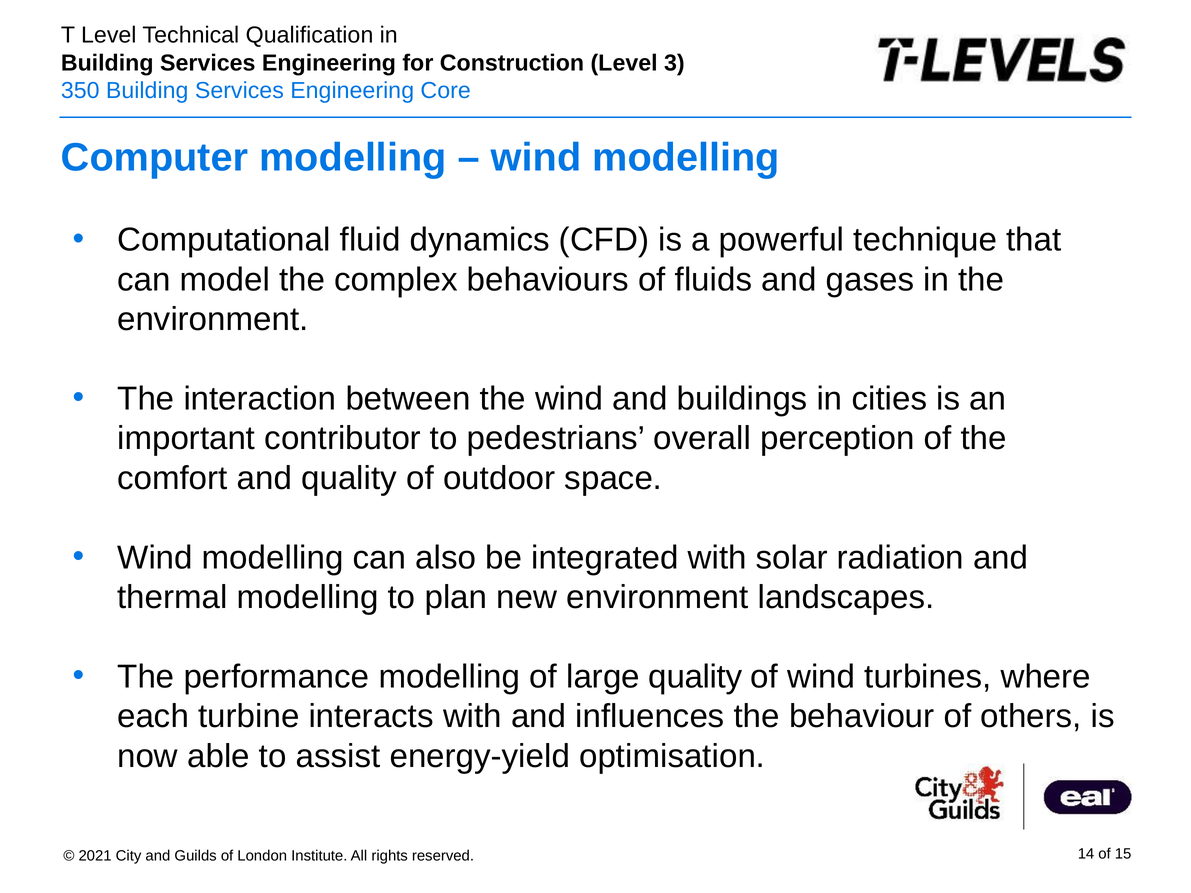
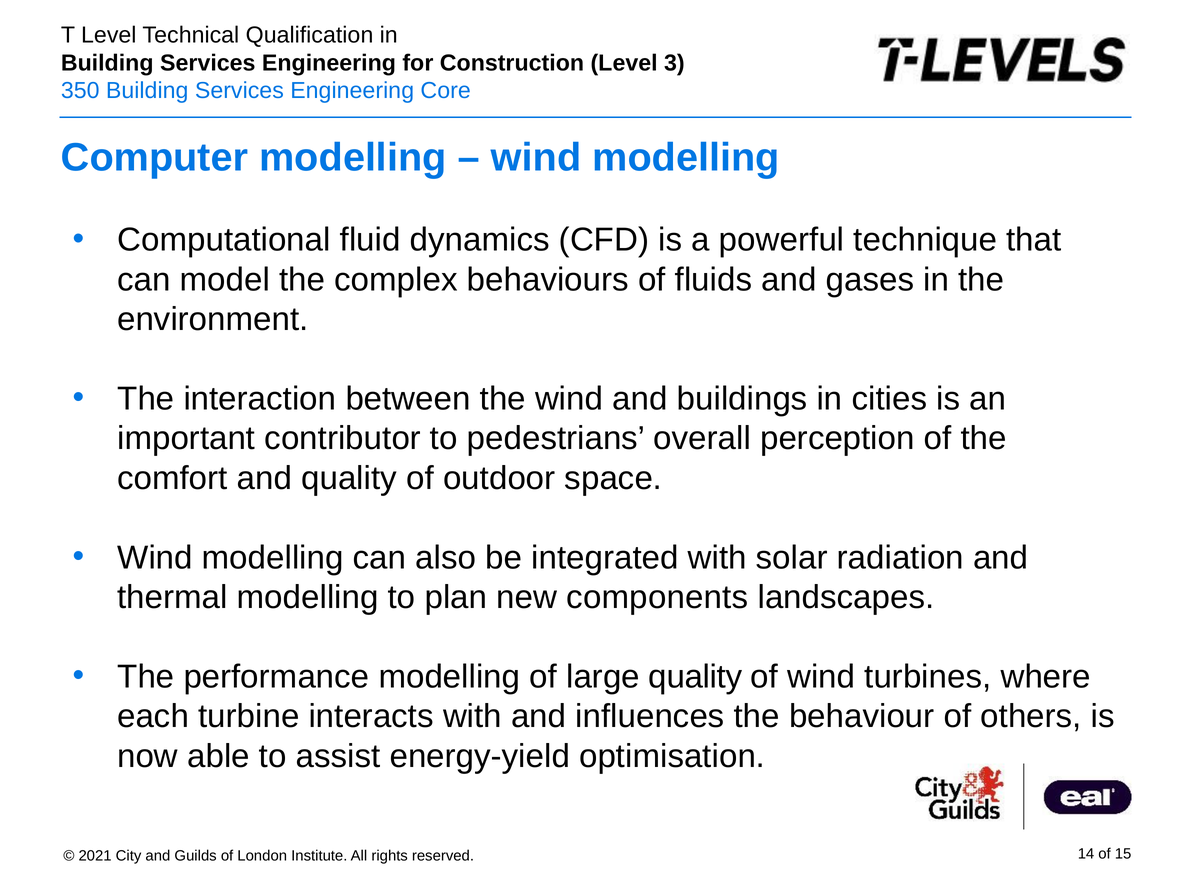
new environment: environment -> components (657, 598)
